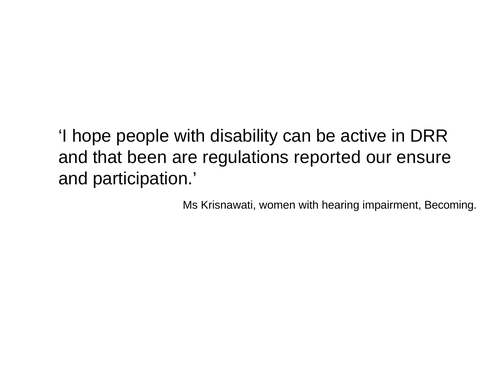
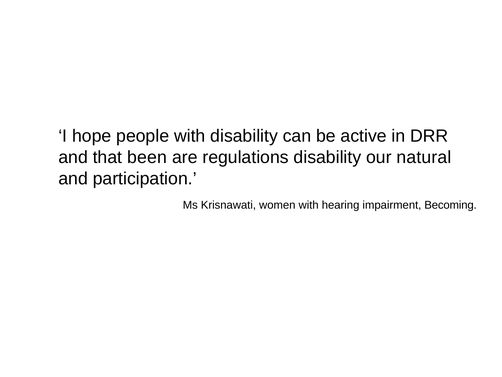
regulations reported: reported -> disability (327, 157)
ensure: ensure -> natural (424, 157)
